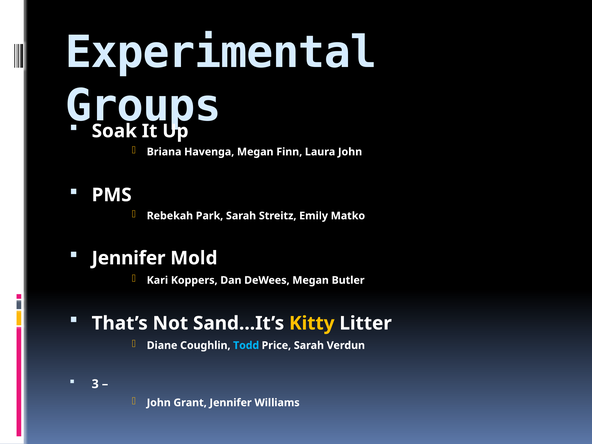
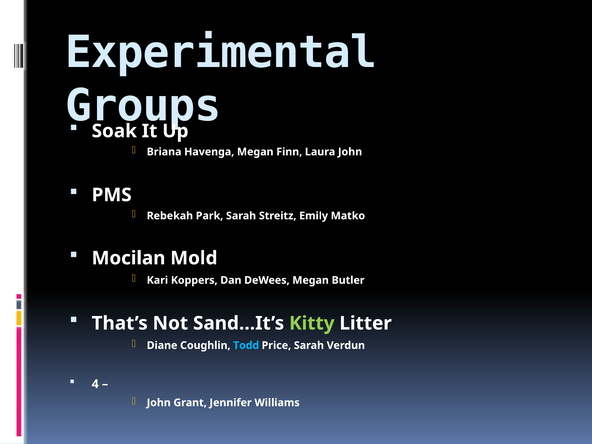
Jennifer: Jennifer -> Mocilan (129, 258)
Kitty colour: yellow -> light green (312, 323)
3: 3 -> 4 (95, 384)
